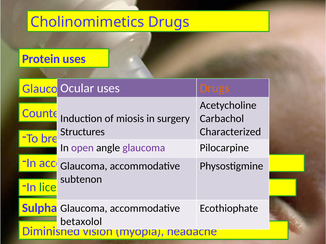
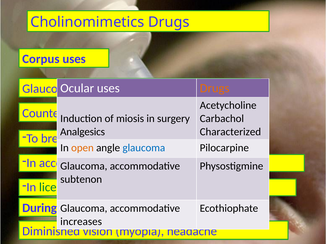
Protein: Protein -> Corpus (41, 59)
Structures: Structures -> Analgesics (83, 132)
open colour: purple -> orange (82, 148)
glaucoma colour: purple -> blue (144, 148)
Sulpha: Sulpha -> During (40, 208)
betaxolol: betaxolol -> increases (81, 222)
